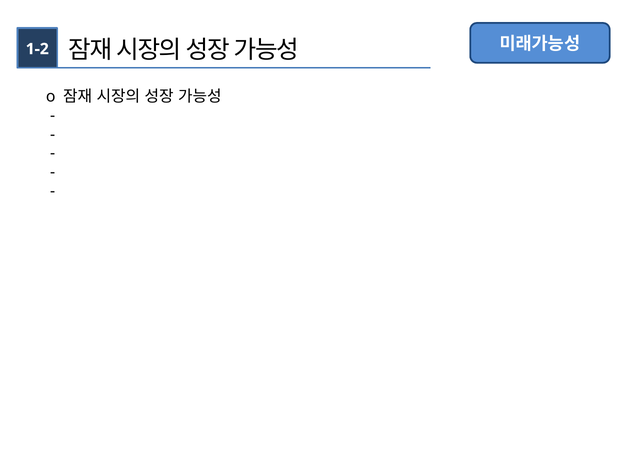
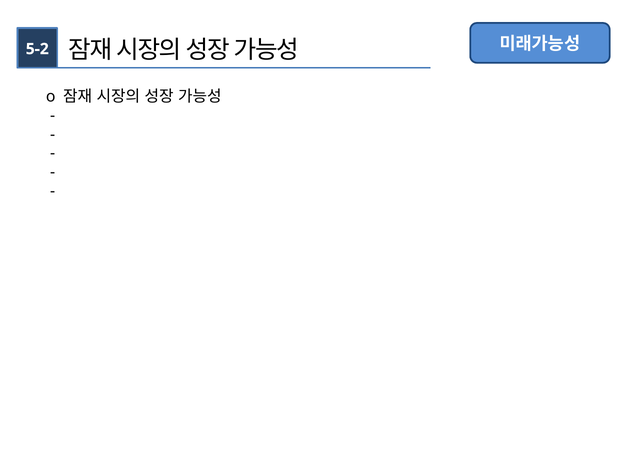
1-2: 1-2 -> 5-2 (37, 49)
